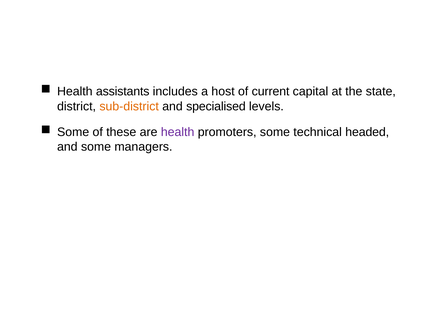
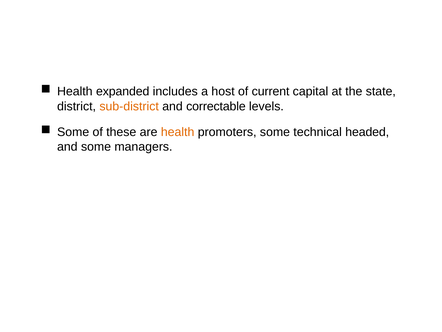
assistants: assistants -> expanded (123, 91)
specialised: specialised -> correctable (216, 106)
health colour: purple -> orange (178, 132)
